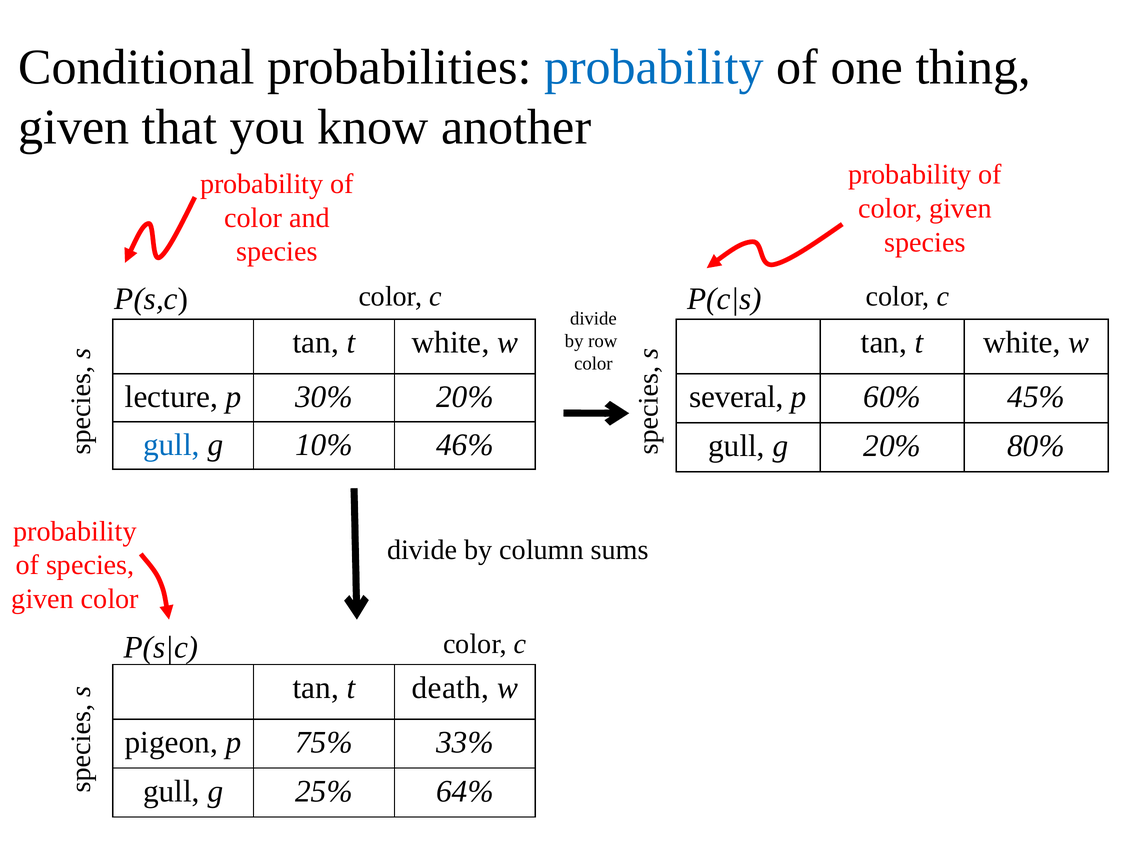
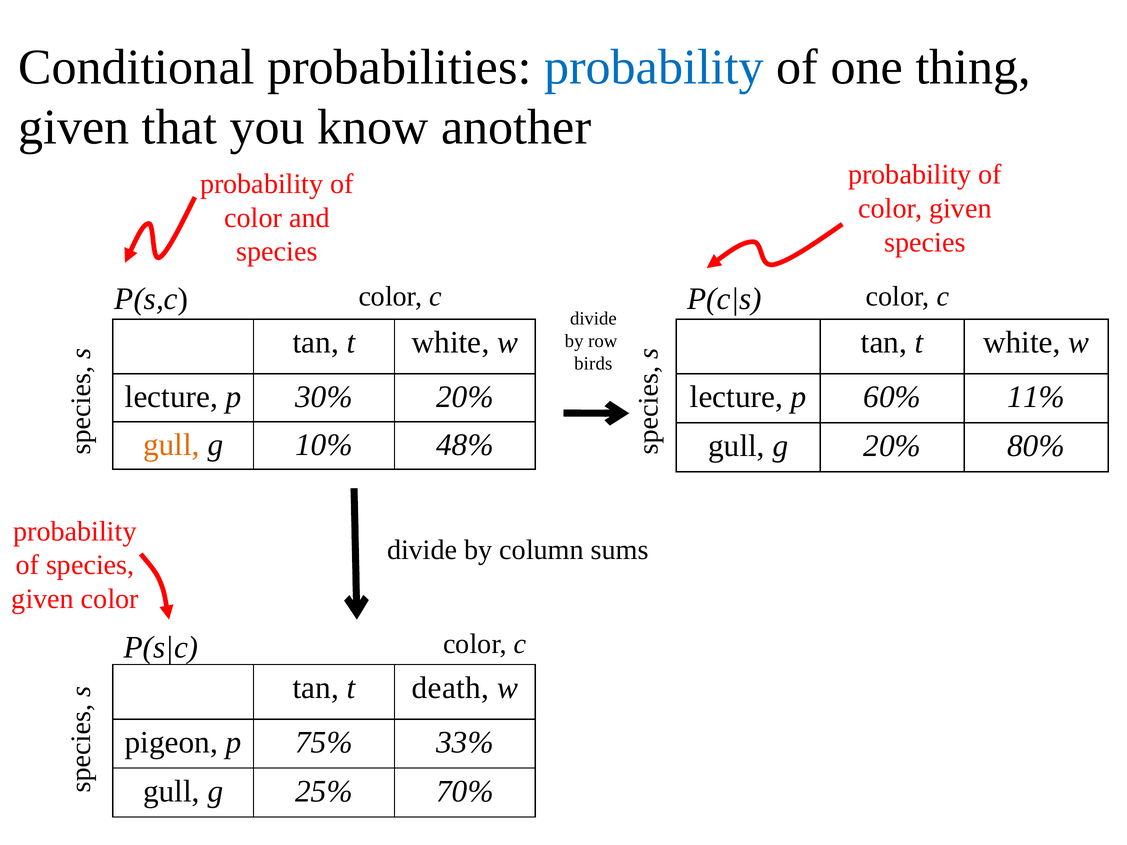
color: color -> birds (593, 364)
several: several -> lecture (736, 397)
45%: 45% -> 11% (1036, 397)
gull colour: blue -> orange (171, 445)
46%: 46% -> 48% (465, 445)
64%: 64% -> 70% (465, 792)
